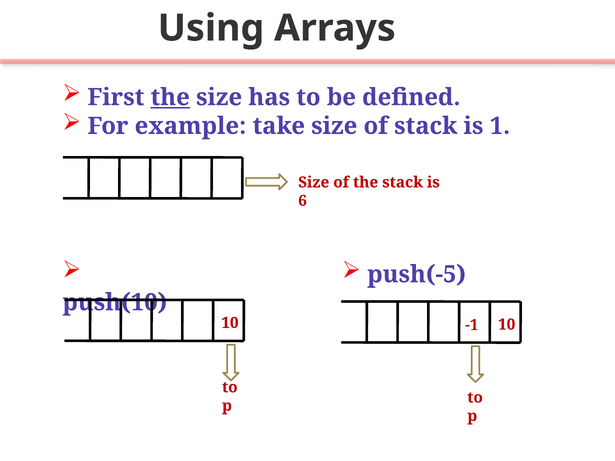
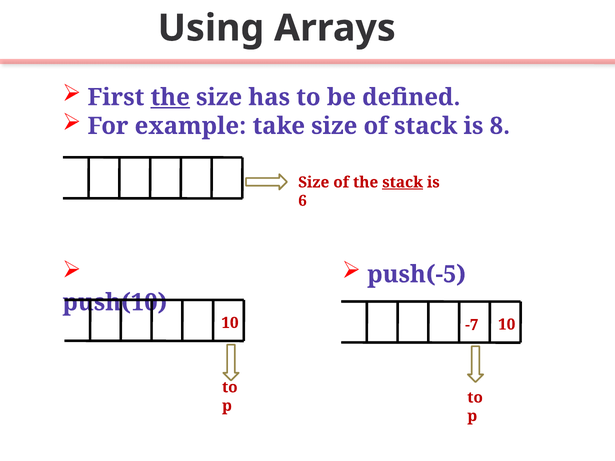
1: 1 -> 8 (500, 126)
stack underline: none -> present (403, 182)
-1: -1 -> -7 (472, 325)
